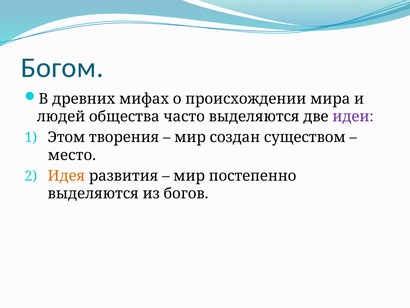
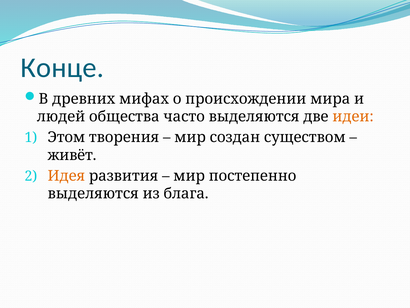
Богом: Богом -> Конце (62, 68)
идеи colour: purple -> orange (353, 116)
место: место -> живёт (72, 155)
богов: богов -> блага (186, 193)
